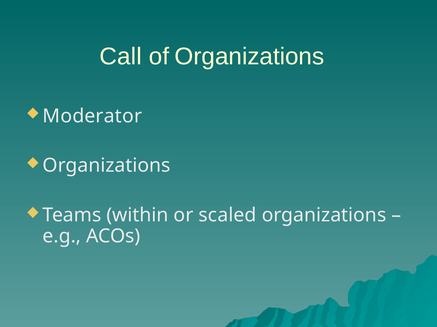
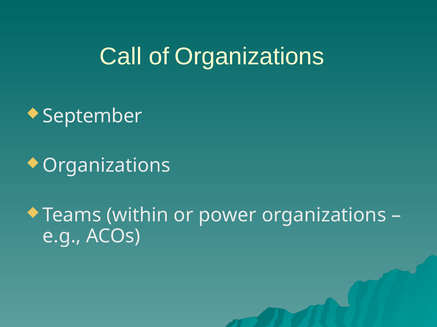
Moderator: Moderator -> September (92, 116)
scaled: scaled -> power (228, 216)
